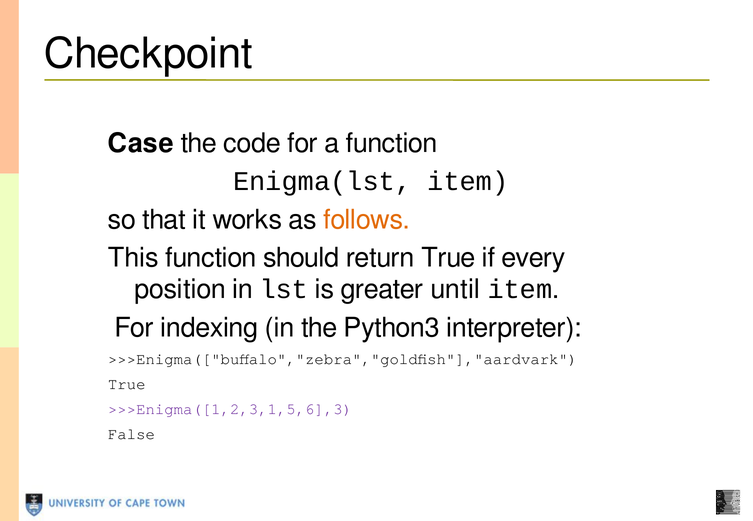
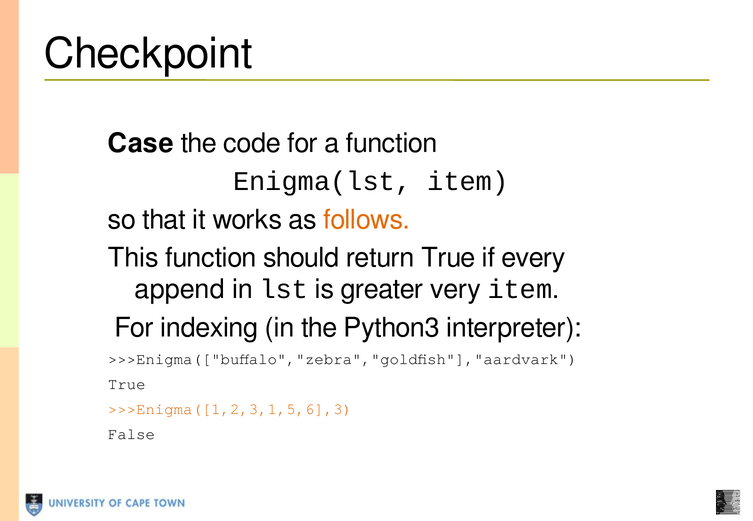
position: position -> append (180, 290)
until: until -> very (455, 290)
>>>Enigma([1,2,3,1,5,6],3 colour: purple -> orange (230, 409)
